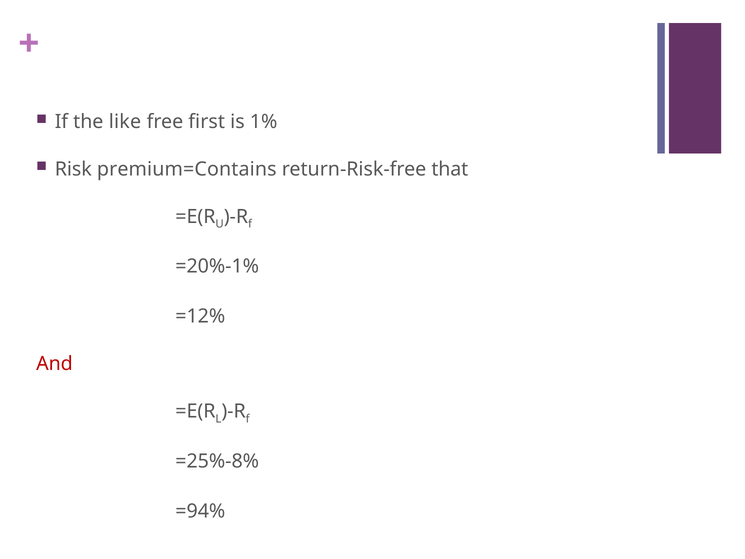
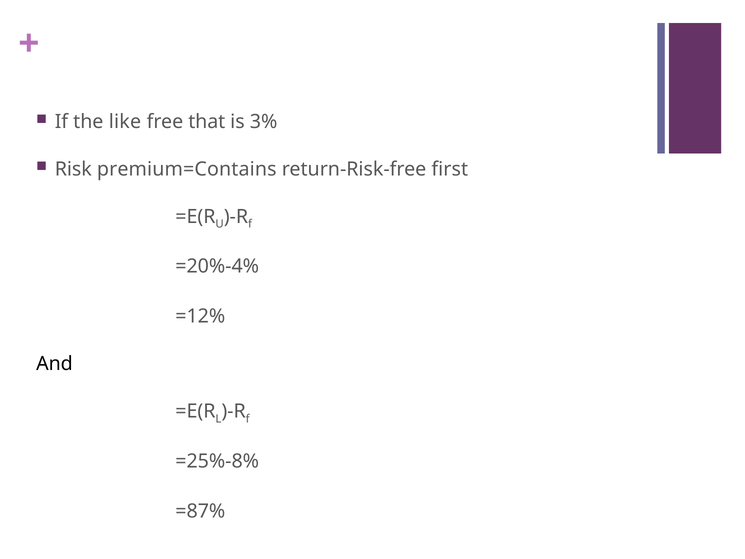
first: first -> that (207, 122)
1%: 1% -> 3% (264, 122)
that: that -> first (450, 169)
=20%-1%: =20%-1% -> =20%-4% (217, 266)
And colour: red -> black (54, 364)
=94%: =94% -> =87% (200, 511)
